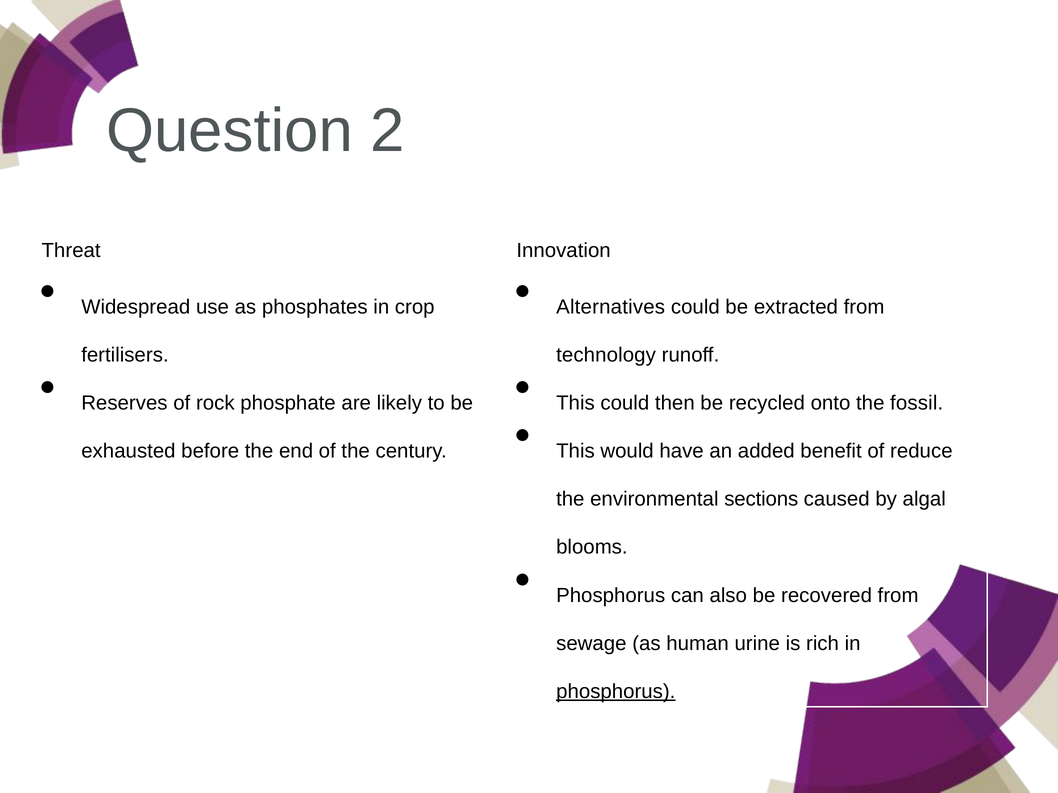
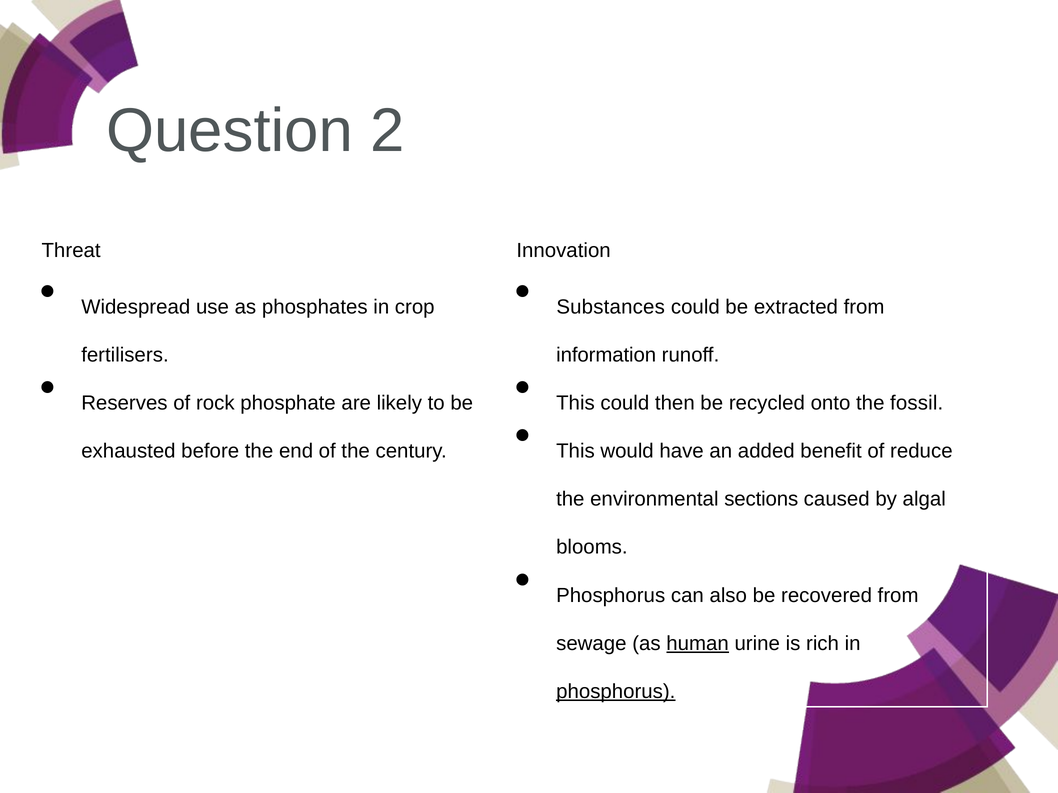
Alternatives: Alternatives -> Substances (611, 307)
technology: technology -> information (606, 355)
human underline: none -> present (698, 644)
